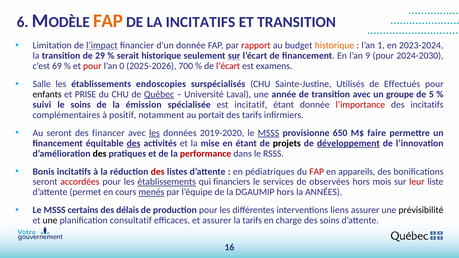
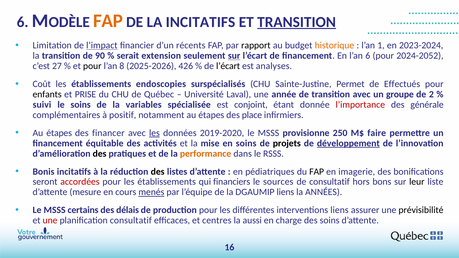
TRANSITION underline: none -> present (297, 22)
d’un donnée: donnée -> récents (191, 45)
rapport colour: red -> black (256, 45)
29: 29 -> 90 (100, 56)
serait historique: historique -> extension (161, 56)
l’an 9: 9 -> 6 (368, 56)
2024-2030: 2024-2030 -> 2024-2052 (420, 56)
69: 69 -> 27 (57, 66)
pour colour: red -> black (92, 66)
0: 0 -> 8 (122, 66)
700: 700 -> 426 (186, 66)
l’écart colour: red -> black (228, 66)
examens: examens -> analyses (274, 66)
Salle: Salle -> Coût (42, 84)
Utilisés: Utilisés -> Permet (350, 84)
Québec underline: present -> none (159, 94)
5: 5 -> 2 (431, 94)
émission: émission -> variables (144, 105)
incitatif: incitatif -> conjoint (251, 105)
des incitatifs: incitatifs -> générale (427, 105)
notamment au portait: portait -> étapes (211, 115)
des tarifs: tarifs -> place (252, 115)
seront: seront -> étapes (59, 133)
MSSS underline: present -> none (268, 133)
650: 650 -> 250 (340, 133)
des underline: present -> none (134, 143)
en étant: étant -> soins (246, 143)
performance colour: red -> orange (206, 154)
des colour: red -> black (158, 172)
FAP colour: red -> black (317, 172)
appareils: appareils -> imagerie (357, 172)
établissements underline: present -> none (167, 182)
services: services -> sources (278, 182)
de observées: observées -> consultatif (330, 182)
mois: mois -> bons (382, 182)
leur colour: red -> black (417, 182)
permet: permet -> mesure (85, 192)
DGAUMIP hors: hors -> liens (285, 192)
une colour: black -> red (50, 221)
et assurer: assurer -> centres (217, 221)
la tarifs: tarifs -> aussi (252, 221)
